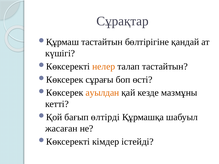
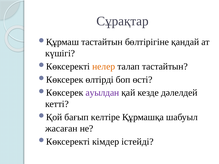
сұрағы: сұрағы -> өлтірді (100, 80)
ауылдан colour: orange -> purple (102, 93)
мазмұны: мазмұны -> дәлелдей (179, 93)
өлтірді: өлтірді -> келтіре (105, 117)
